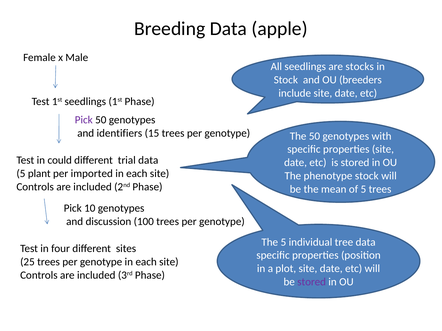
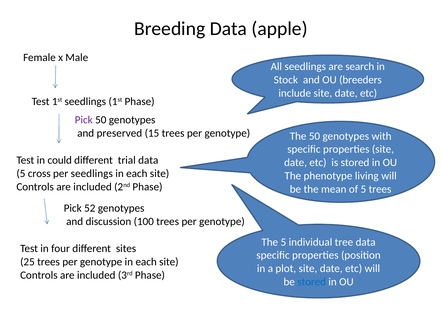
stocks: stocks -> search (360, 67)
identifiers: identifiers -> preserved (119, 133)
plant: plant -> cross (39, 174)
per imported: imported -> seedlings (92, 174)
phenotype stock: stock -> living (367, 176)
10: 10 -> 52 (90, 208)
stored colour: purple -> blue (312, 282)
